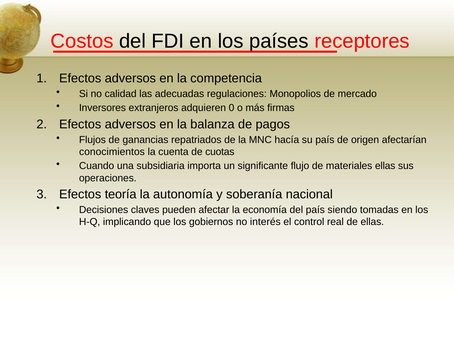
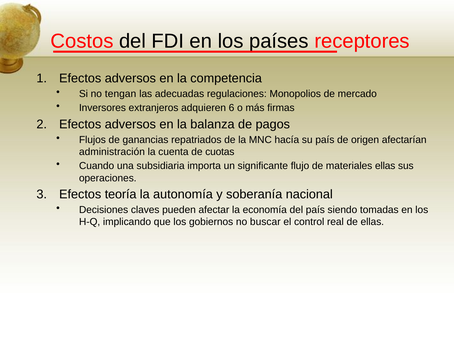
calidad: calidad -> tengan (121, 94)
0: 0 -> 6 (232, 108)
conocimientos: conocimientos -> administración (112, 152)
interés: interés -> buscar (265, 222)
